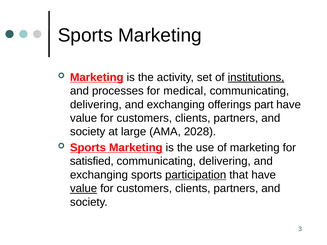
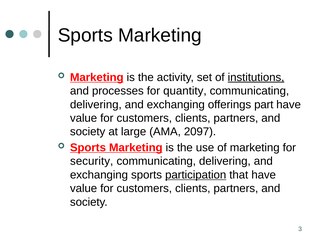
medical: medical -> quantity (185, 91)
2028: 2028 -> 2097 (200, 132)
satisfied: satisfied -> security (92, 161)
value underline: present -> none (84, 189)
